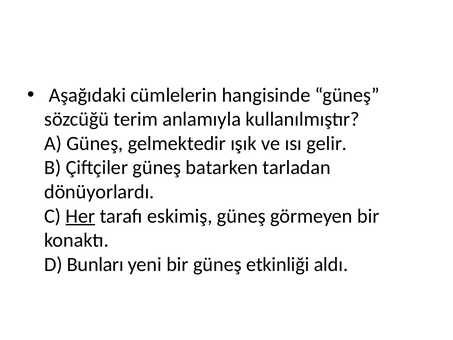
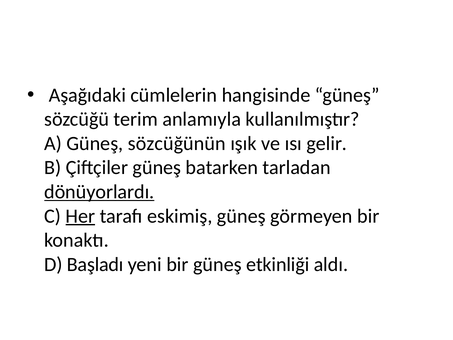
gelmektedir: gelmektedir -> sözcüğünün (177, 143)
dönüyorlardı underline: none -> present (99, 192)
Bunları: Bunları -> Başladı (95, 264)
